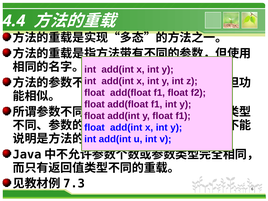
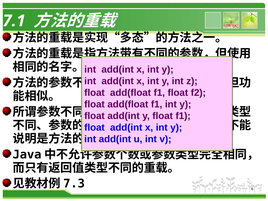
4.4: 4.4 -> 7.1 (14, 21)
